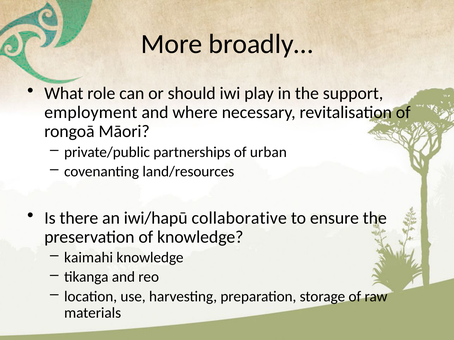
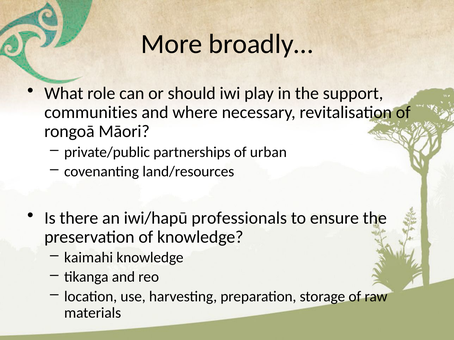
employment: employment -> communities (91, 113)
collaborative: collaborative -> professionals (239, 218)
